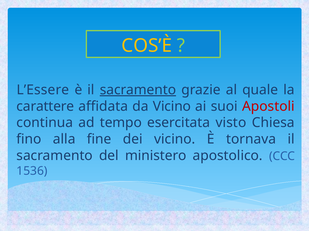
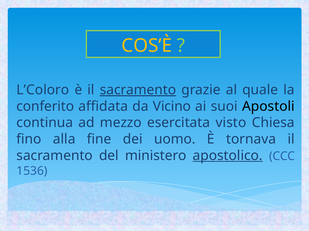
L’Essere: L’Essere -> L’Coloro (43, 90)
carattere: carattere -> conferito (45, 107)
Apostoli colour: red -> black (268, 107)
tempo: tempo -> mezzo (121, 123)
dei vicino: vicino -> uomo (175, 140)
apostolico underline: none -> present (228, 156)
